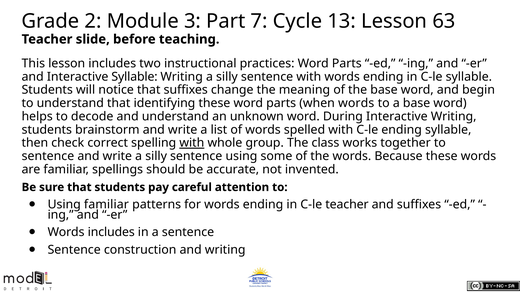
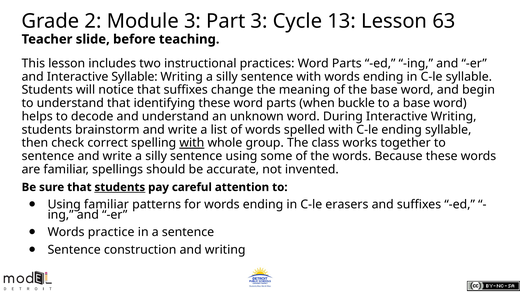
Part 7: 7 -> 3 (259, 21)
when words: words -> buckle (356, 103)
students underline: none -> present (120, 188)
C-le teacher: teacher -> erasers (347, 205)
Words includes: includes -> practice (111, 233)
